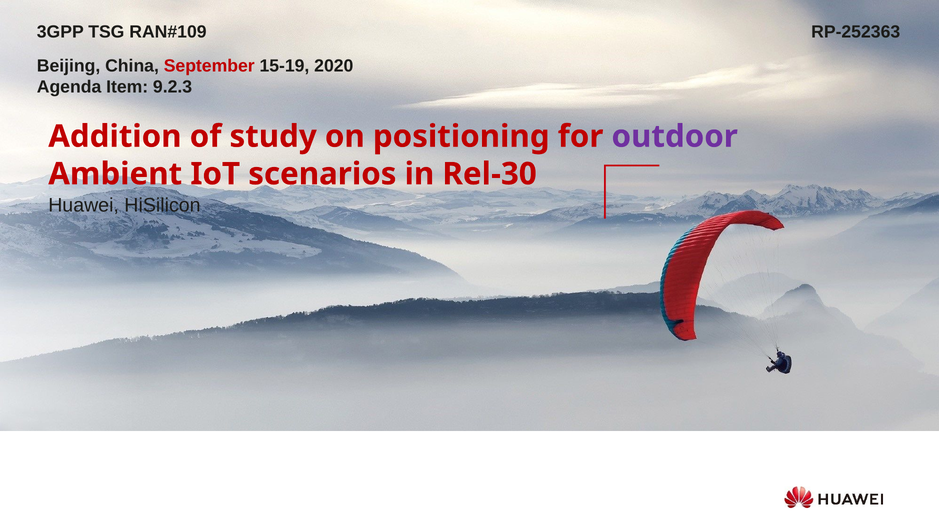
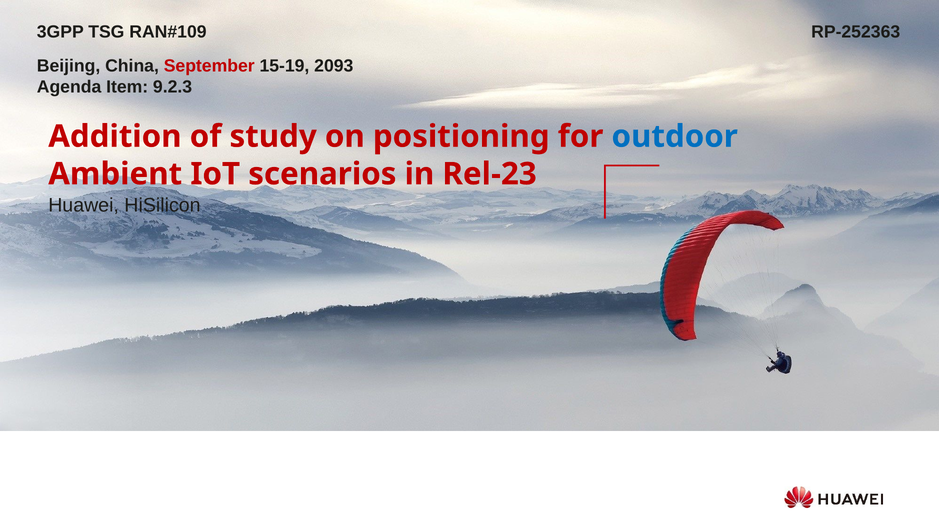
2020: 2020 -> 2093 (334, 66)
outdoor colour: purple -> blue (675, 136)
Rel-30: Rel-30 -> Rel-23 (490, 174)
